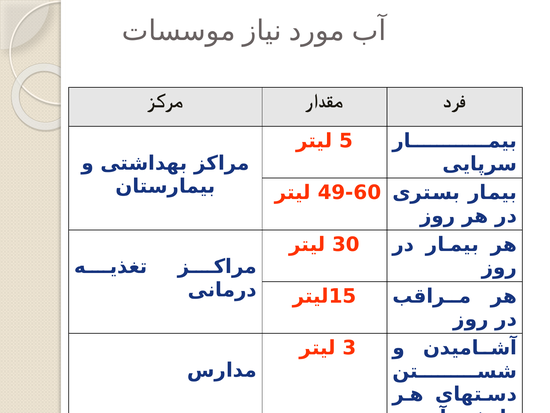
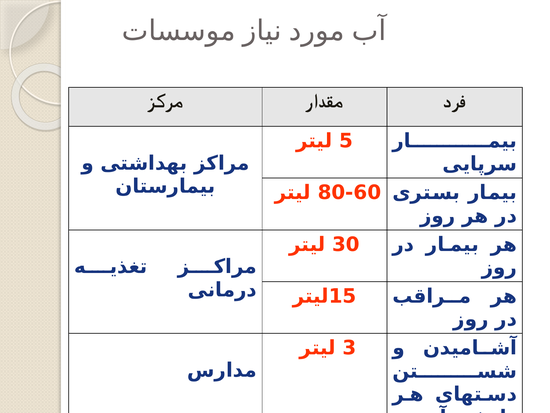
49-60: 49-60 -> 80-60 (349, 192)
